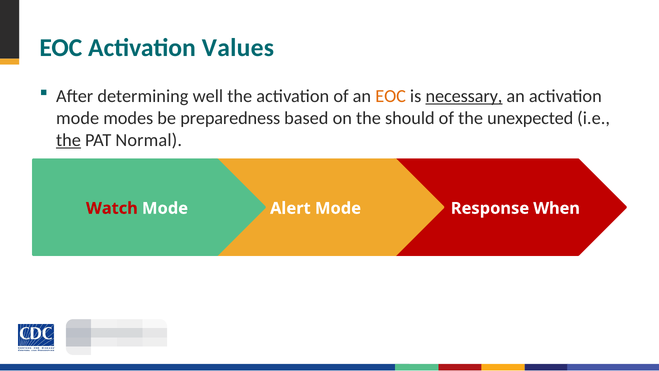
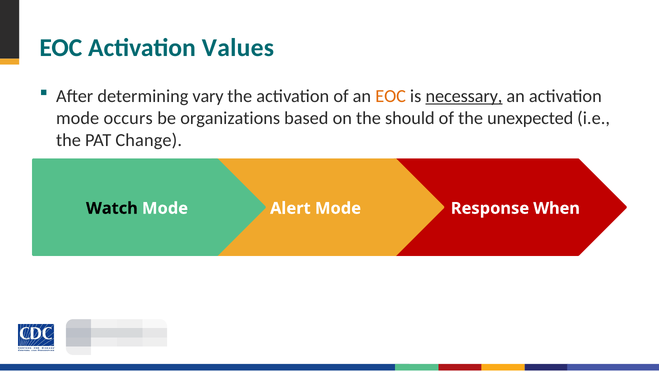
well: well -> vary (208, 96)
modes: modes -> occurs (128, 118)
preparedness: preparedness -> organizations (230, 118)
the underline: present -> none (69, 140)
Normal: Normal -> Change (149, 140)
Watch colour: red -> black (112, 208)
